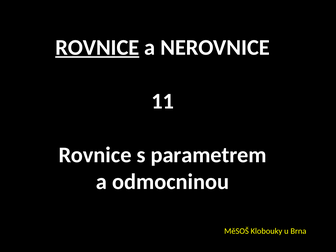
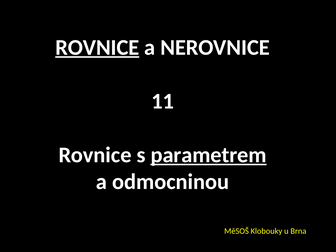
parametrem underline: none -> present (209, 155)
